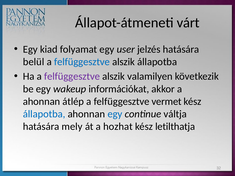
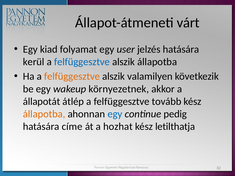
belül: belül -> kerül (34, 62)
felfüggesztve colour: purple -> orange (72, 76)
információkat: információkat -> környezetnek (119, 89)
ahonnan: ahonnan -> állapotát (42, 102)
vermet: vermet -> tovább (167, 102)
állapotba colour: blue -> orange (44, 114)
váltja: váltja -> pedig (175, 114)
mely: mely -> címe (72, 127)
